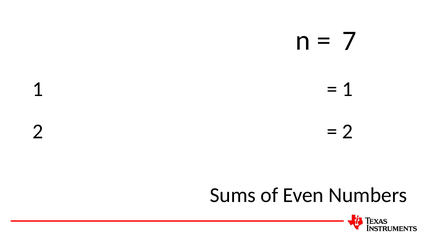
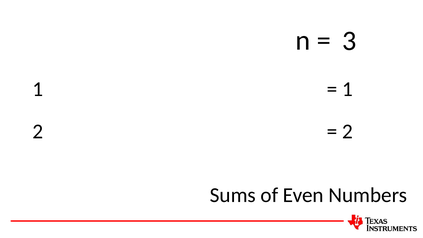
7: 7 -> 3 (349, 41)
